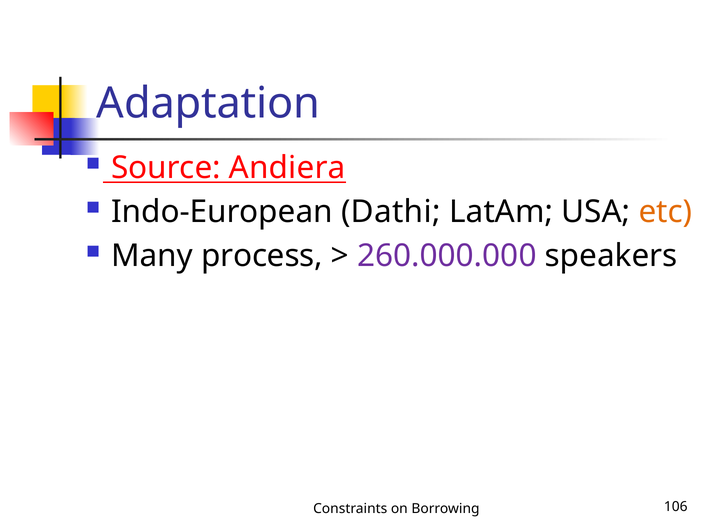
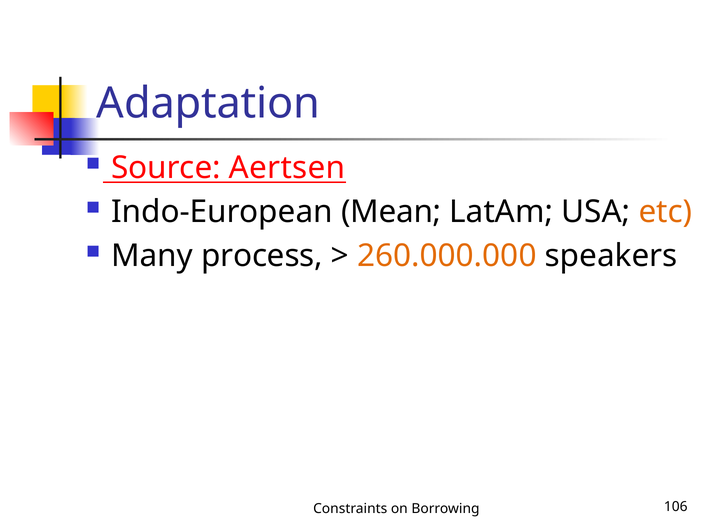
Andiera: Andiera -> Aertsen (287, 168)
Dathi: Dathi -> Mean (391, 212)
260.000.000 colour: purple -> orange (447, 256)
